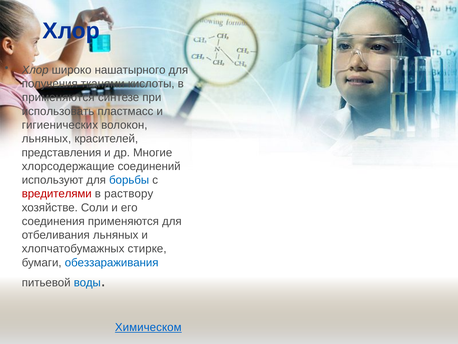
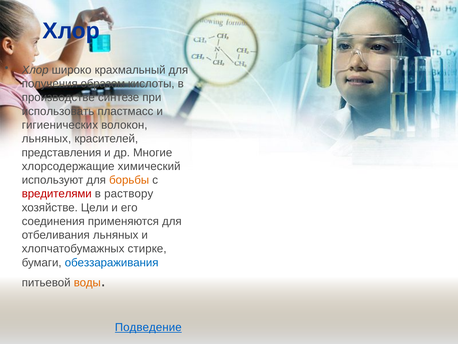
нашатырного: нашатырного -> крахмальный (130, 70)
тканями: тканями -> образом (103, 84)
применяются: применяются -> производстве (58, 97)
соединений: соединений -> химический (149, 166)
борьбы colour: blue -> orange (129, 180)
Соли: Соли -> Цели (95, 207)
воды colour: blue -> orange (87, 282)
Химическом: Химическом -> Подведение (148, 327)
